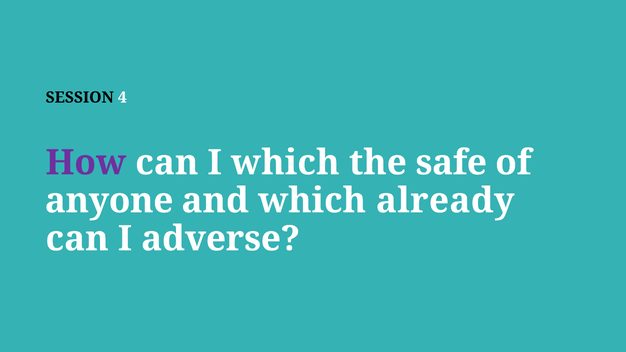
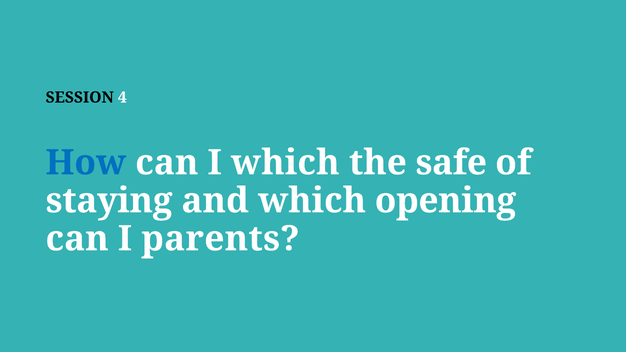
How colour: purple -> blue (86, 163)
anyone: anyone -> staying (109, 201)
already: already -> opening (446, 201)
adverse: adverse -> parents (220, 239)
